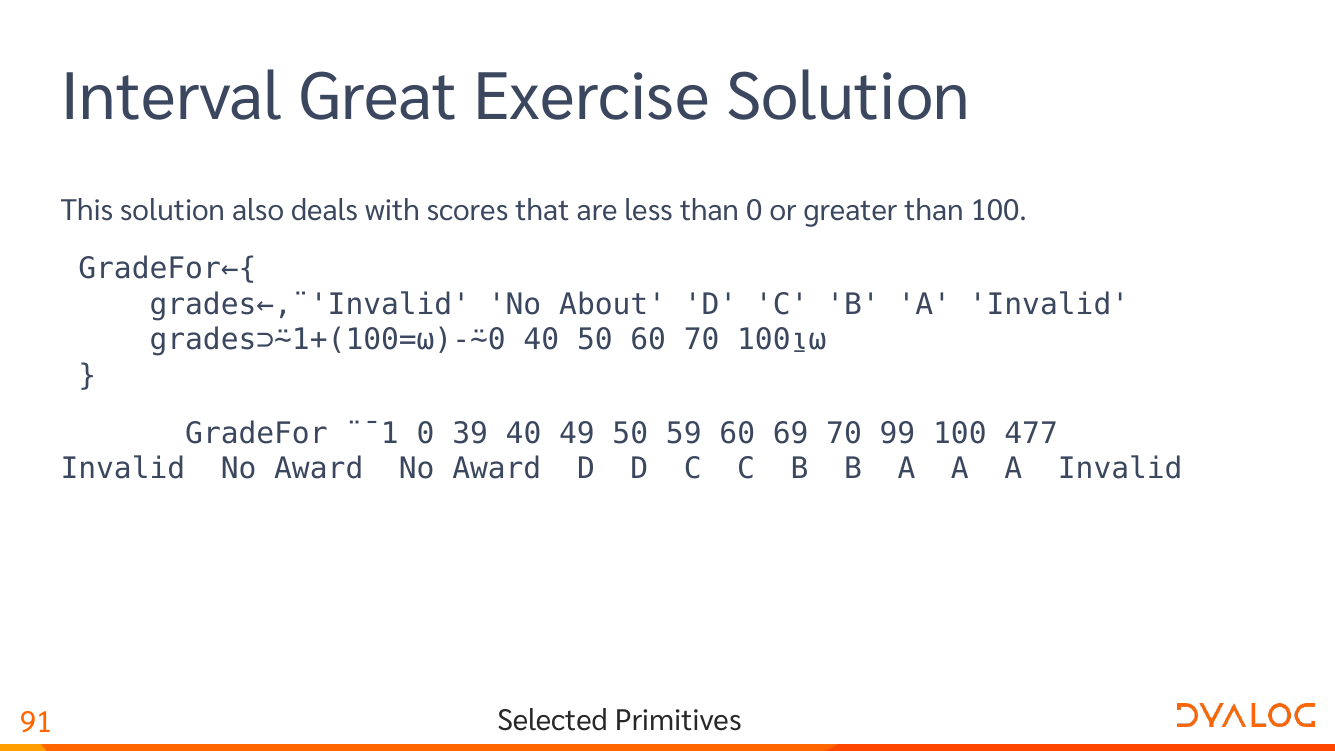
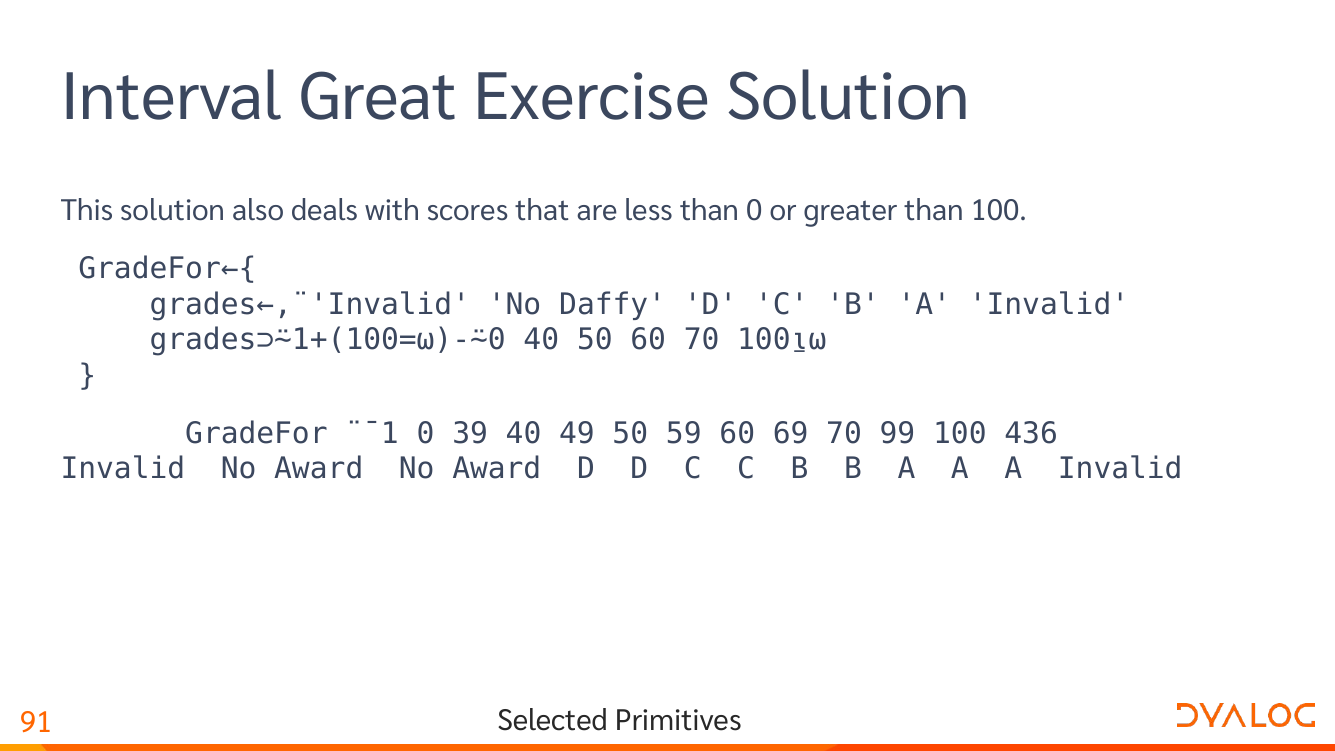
About: About -> Daffy (613, 304)
477: 477 -> 436 (1031, 433)
